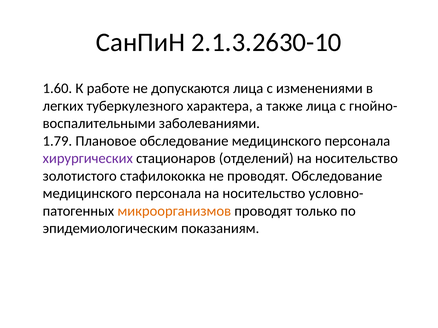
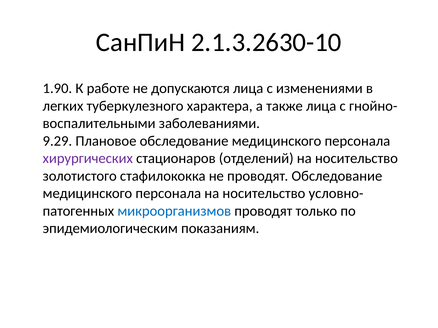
1.60: 1.60 -> 1.90 (57, 89)
1.79: 1.79 -> 9.29 (57, 141)
микроорганизмов colour: orange -> blue (174, 211)
